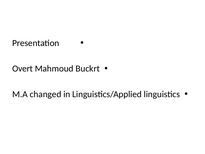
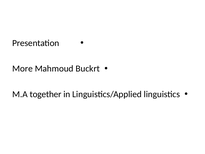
Overt: Overt -> More (23, 69)
changed: changed -> together (46, 94)
